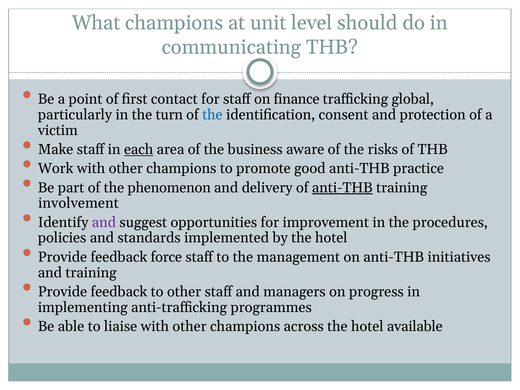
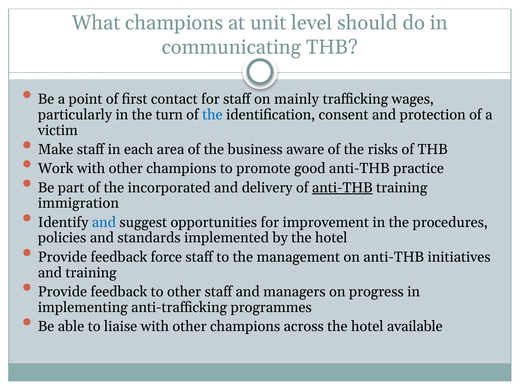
finance: finance -> mainly (296, 99)
global: global -> wages (413, 99)
each underline: present -> none (139, 149)
phenomenon: phenomenon -> incorporated (169, 188)
involvement: involvement -> immigration (78, 203)
and colour: purple -> blue (104, 222)
